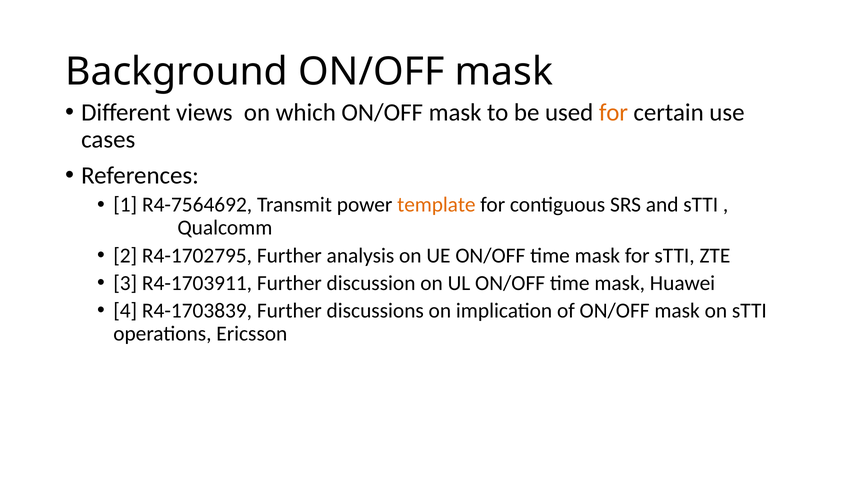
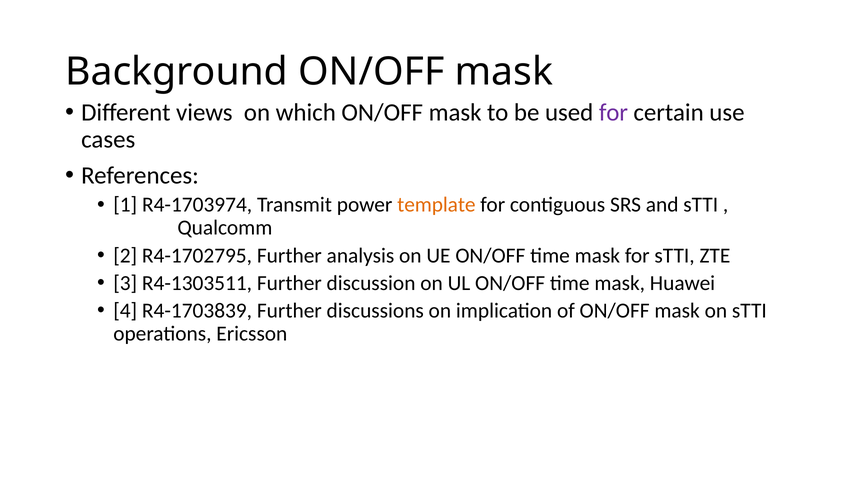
for colour: orange -> purple (613, 113)
R4-7564692: R4-7564692 -> R4-1703974 (197, 205)
R4-1703911: R4-1703911 -> R4-1303511 (197, 283)
